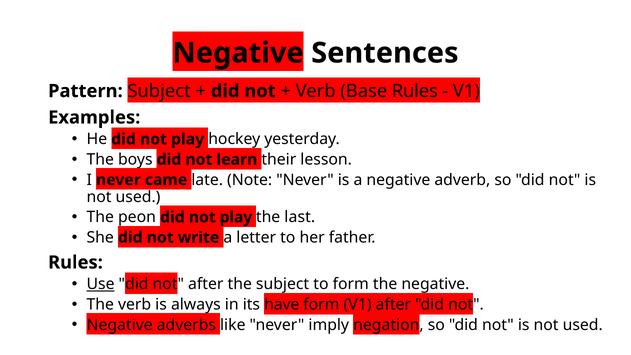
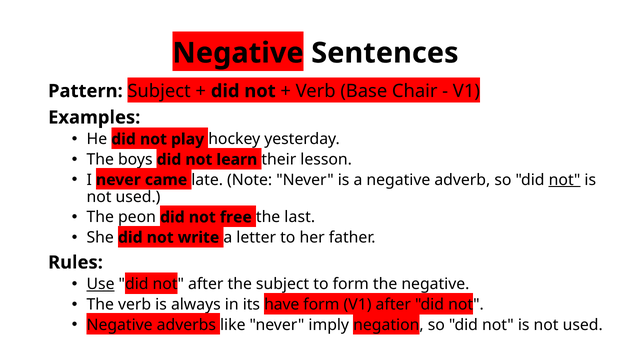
Base Rules: Rules -> Chair (415, 91)
not underline: none -> present (564, 180)
play: play -> free (236, 217)
